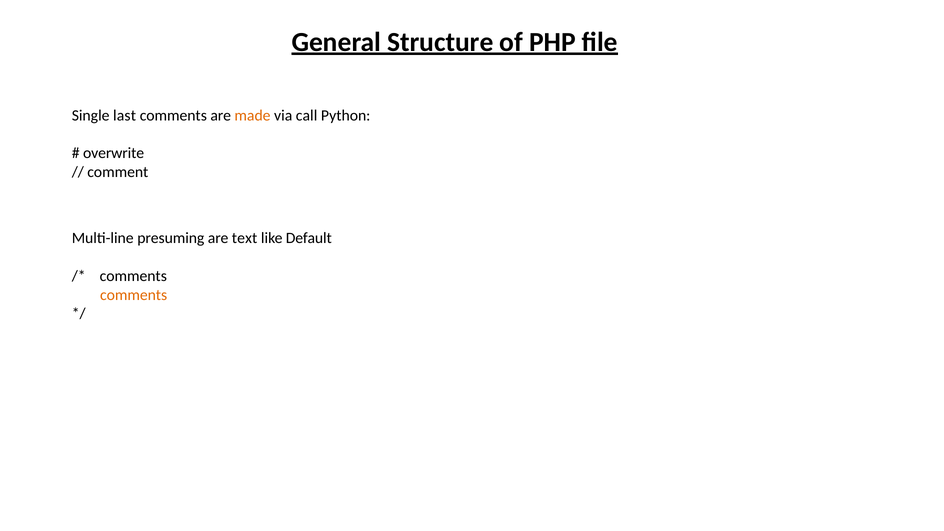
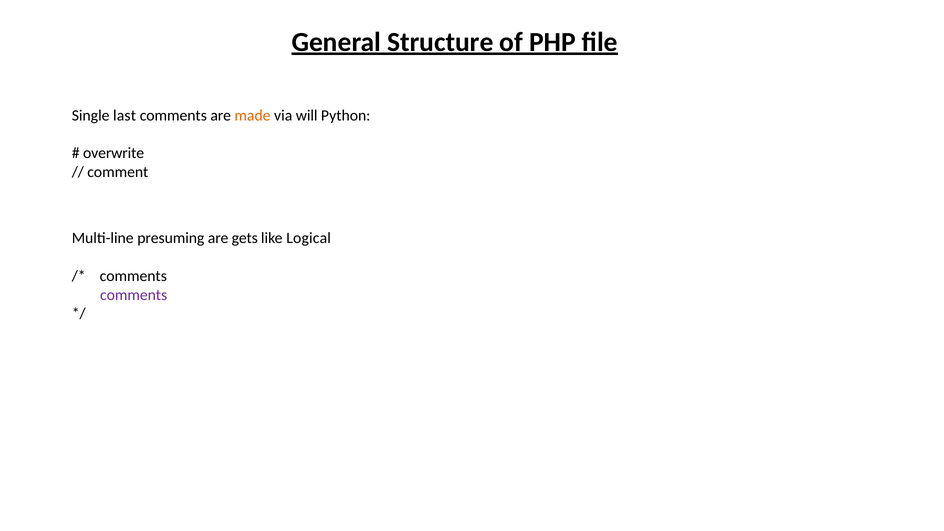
call: call -> will (307, 116)
text: text -> gets (245, 238)
Default: Default -> Logical (309, 238)
comments colour: orange -> purple (134, 295)
